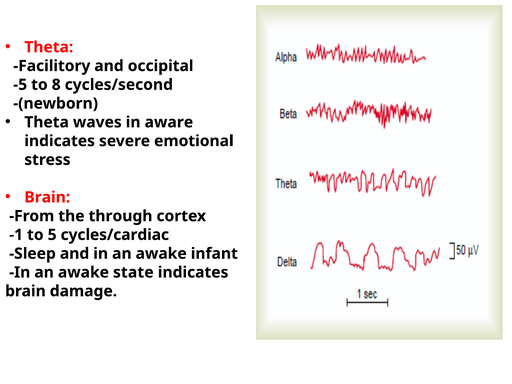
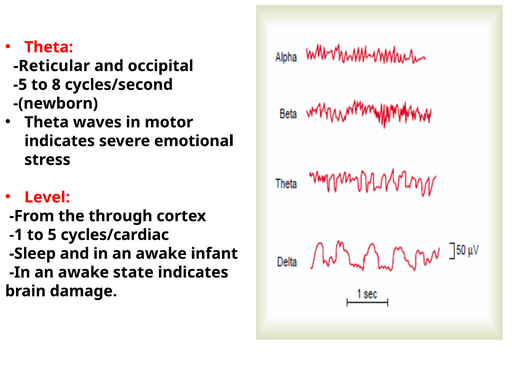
Facilitory: Facilitory -> Reticular (52, 66)
aware: aware -> motor (169, 122)
Brain: Brain -> Level (47, 197)
